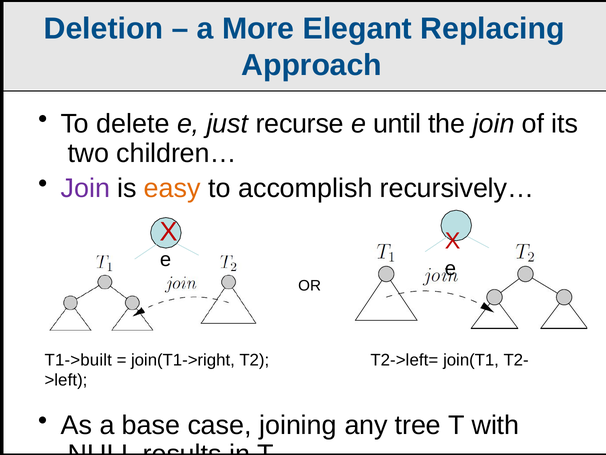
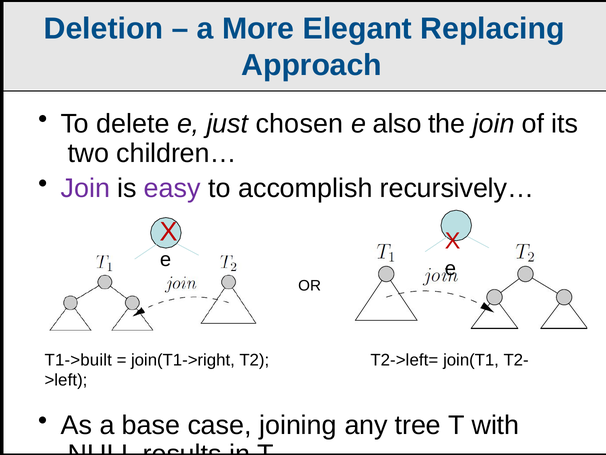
recurse: recurse -> chosen (300, 124)
until: until -> also (397, 124)
easy colour: orange -> purple (172, 188)
